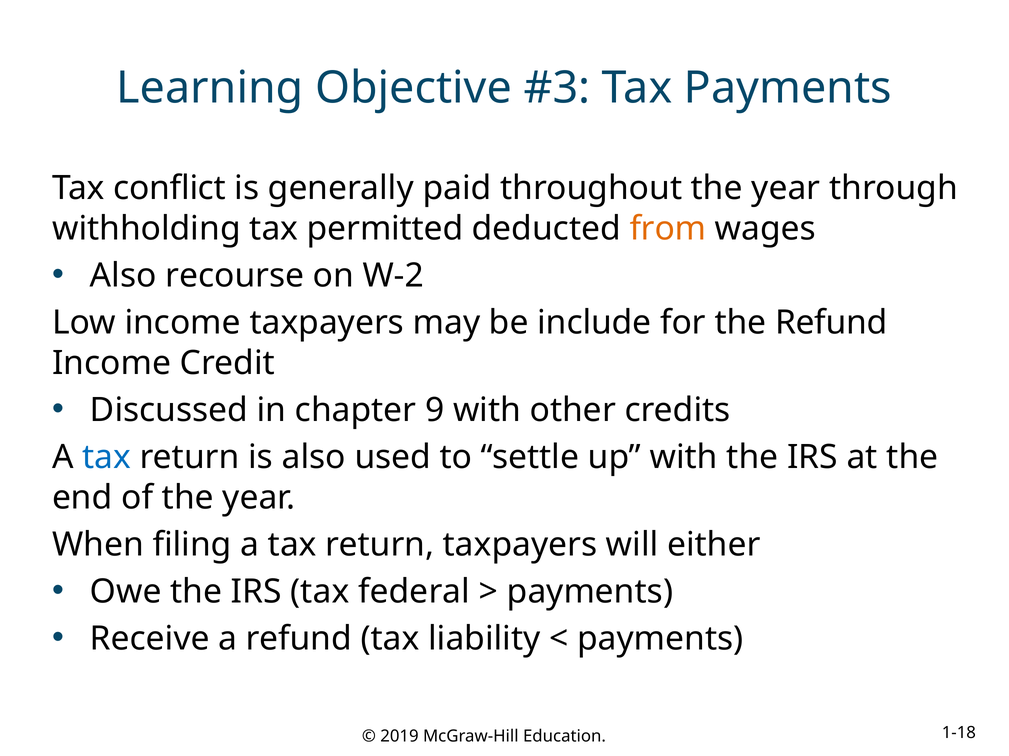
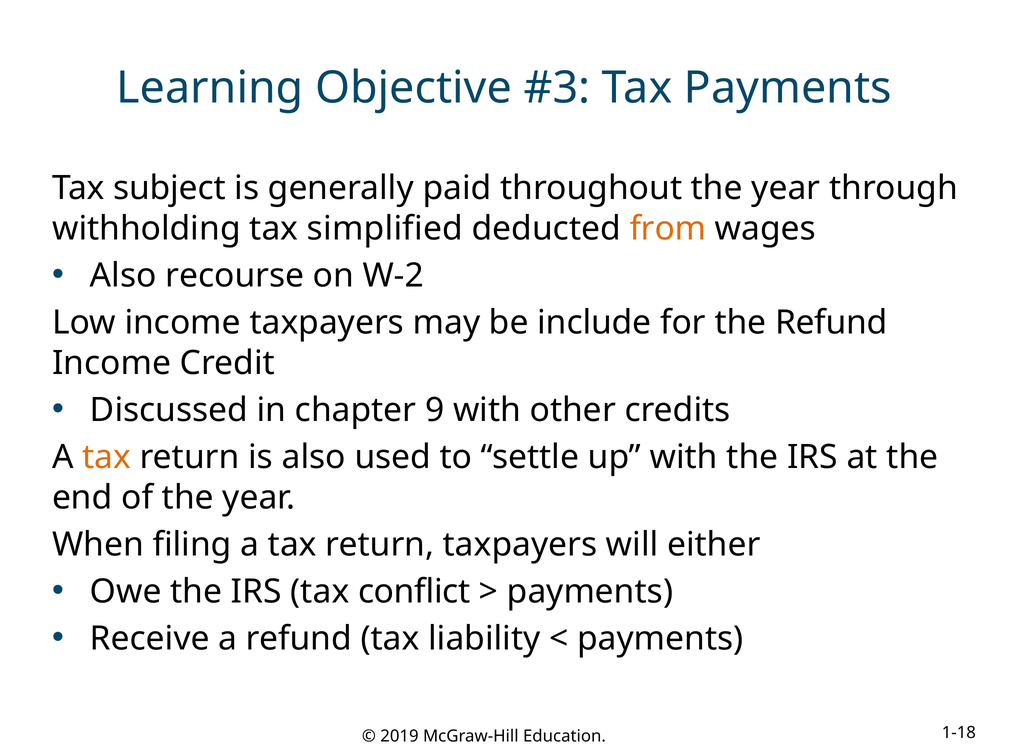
conflict: conflict -> subject (170, 189)
permitted: permitted -> simplified (385, 229)
tax colour: blue -> orange (107, 458)
federal: federal -> conflict (414, 592)
